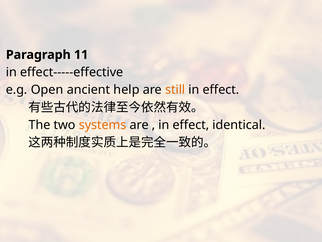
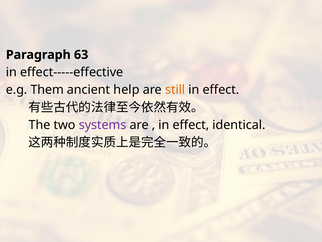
11: 11 -> 63 (81, 55)
Open: Open -> Them (47, 90)
systems colour: orange -> purple (103, 125)
